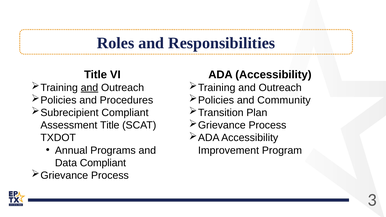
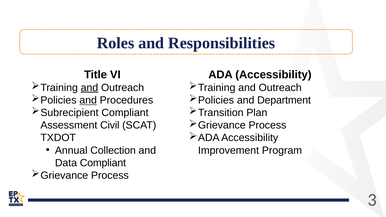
and underline: none -> present (88, 100)
Community: Community -> Department (284, 100)
Assessment Title: Title -> Civil (110, 125)
Programs: Programs -> Collection (113, 150)
